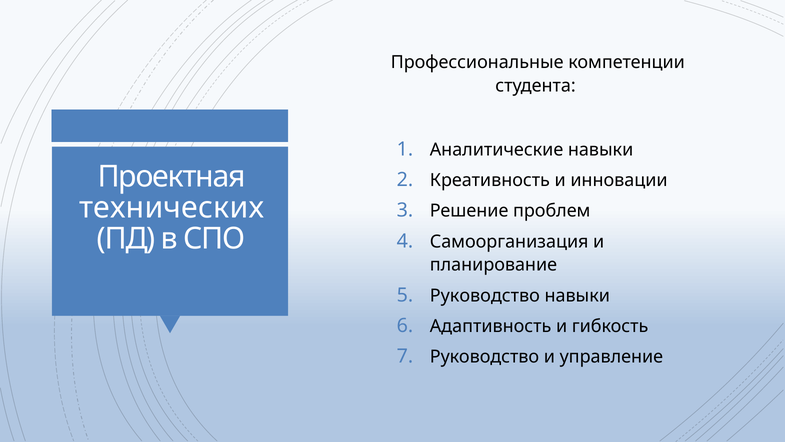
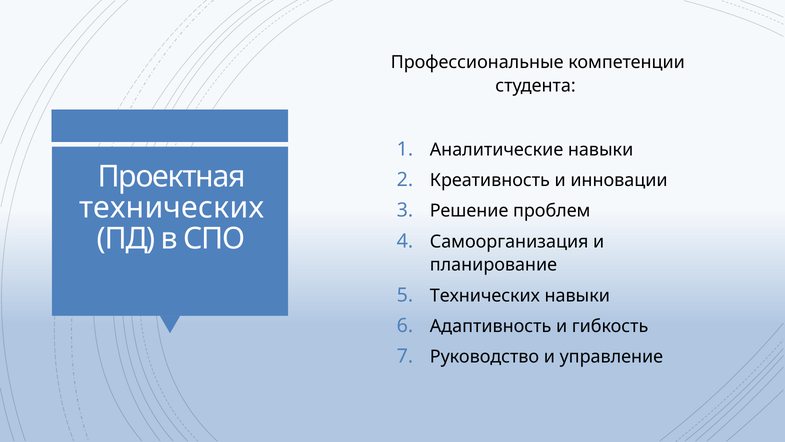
Руководство: Руководство -> Технических (485, 295)
